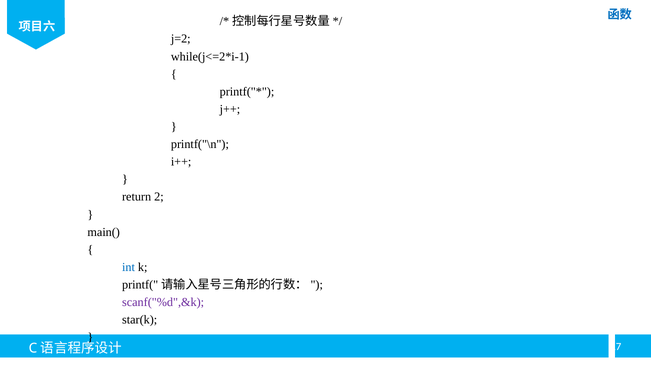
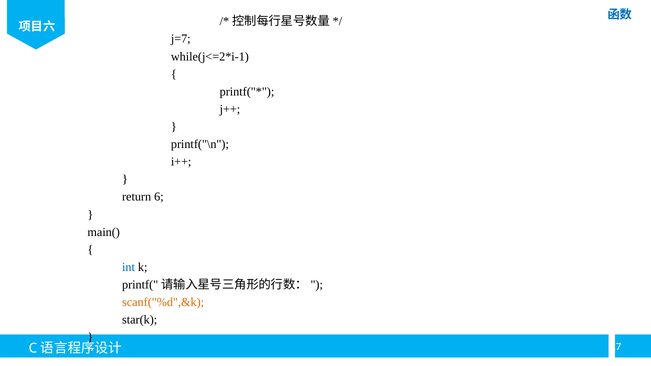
j=2: j=2 -> j=7 (181, 39)
2: 2 -> 6 (159, 197)
scanf("%d",&k colour: purple -> orange (163, 302)
